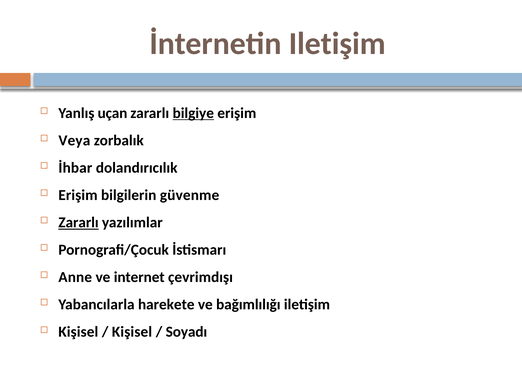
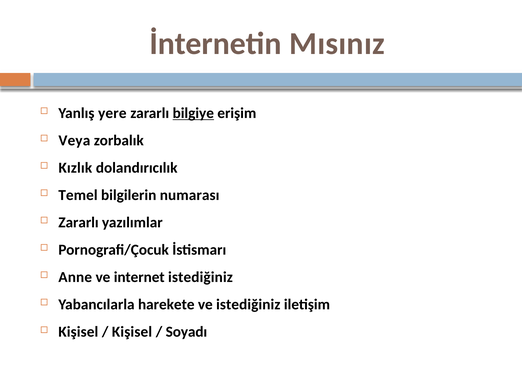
İnternetin Iletişim: Iletişim -> Mısınız (337, 44)
uçan: uçan -> yere (112, 113)
İhbar: İhbar -> Kızlık (75, 168)
Erişim: Erişim -> Temel (78, 195)
güvenme: güvenme -> numarası (190, 195)
Zararlı underline: present -> none (78, 223)
internet çevrimdışı: çevrimdışı -> istediğiniz (200, 278)
ve bağımlılığı: bağımlılığı -> istediğiniz (248, 305)
